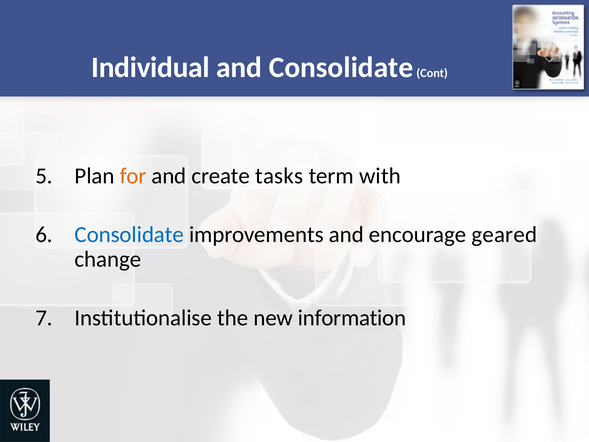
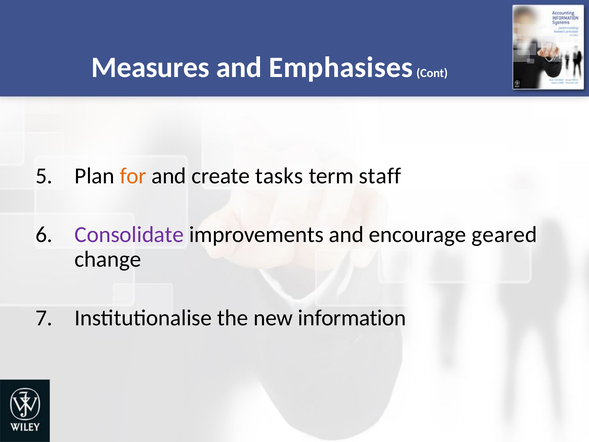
Individual: Individual -> Measures (150, 67)
and Consolidate: Consolidate -> Emphasises (341, 67)
with: with -> staff (380, 176)
Consolidate colour: blue -> purple (129, 234)
